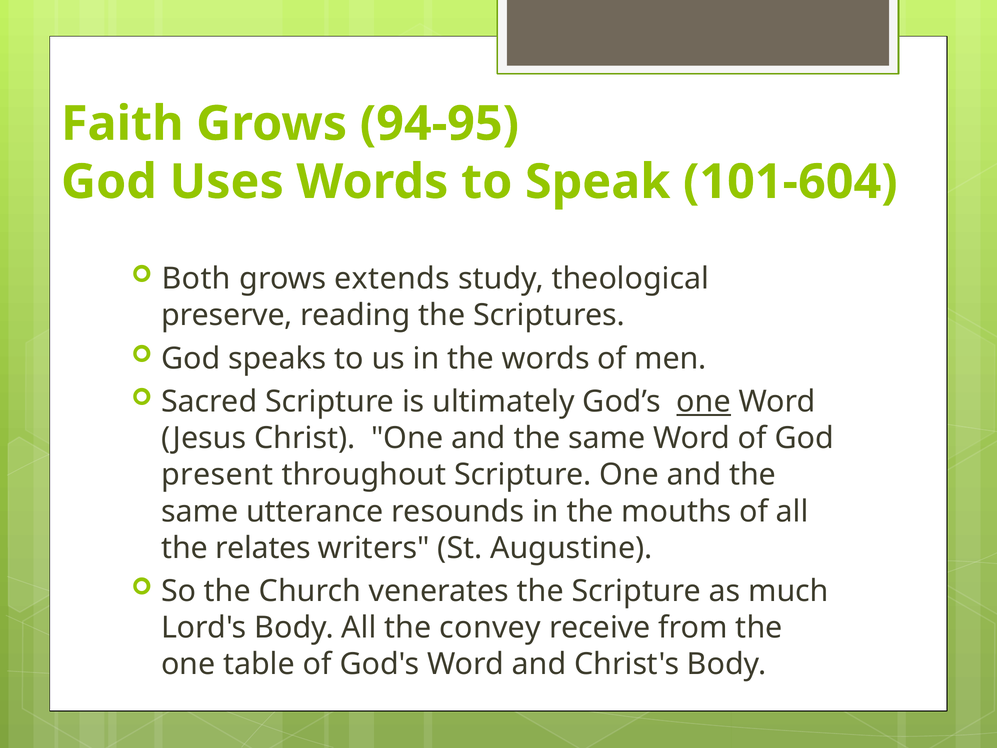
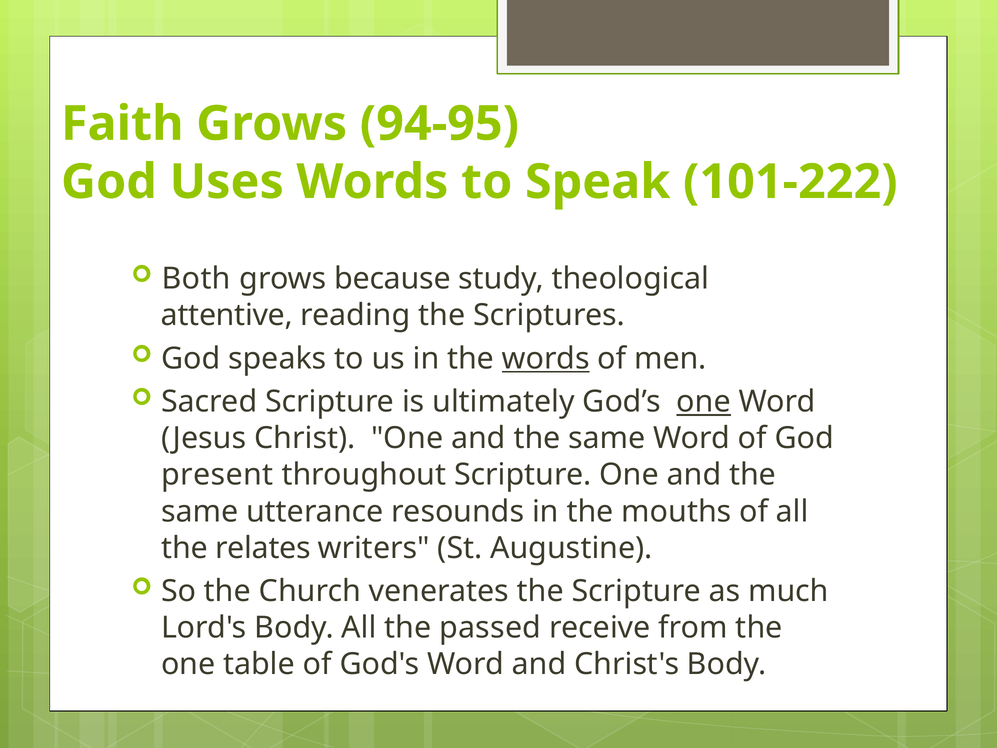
101-604: 101-604 -> 101-222 (790, 182)
extends: extends -> because (392, 279)
preserve: preserve -> attentive (227, 315)
words underline: none -> present (546, 358)
convey: convey -> passed (490, 628)
